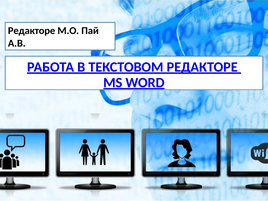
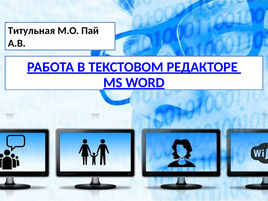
Редакторе: Редакторе -> Титульная (31, 31)
